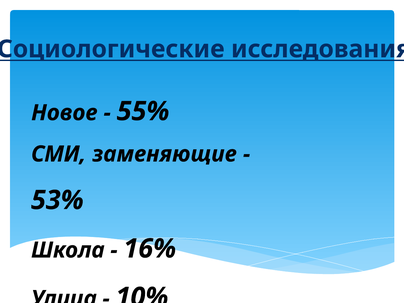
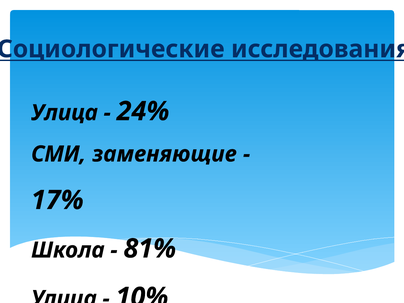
Новое: Новое -> Улица (64, 113)
55%: 55% -> 24% (143, 111)
53%: 53% -> 17% (57, 200)
16%: 16% -> 81% (150, 249)
